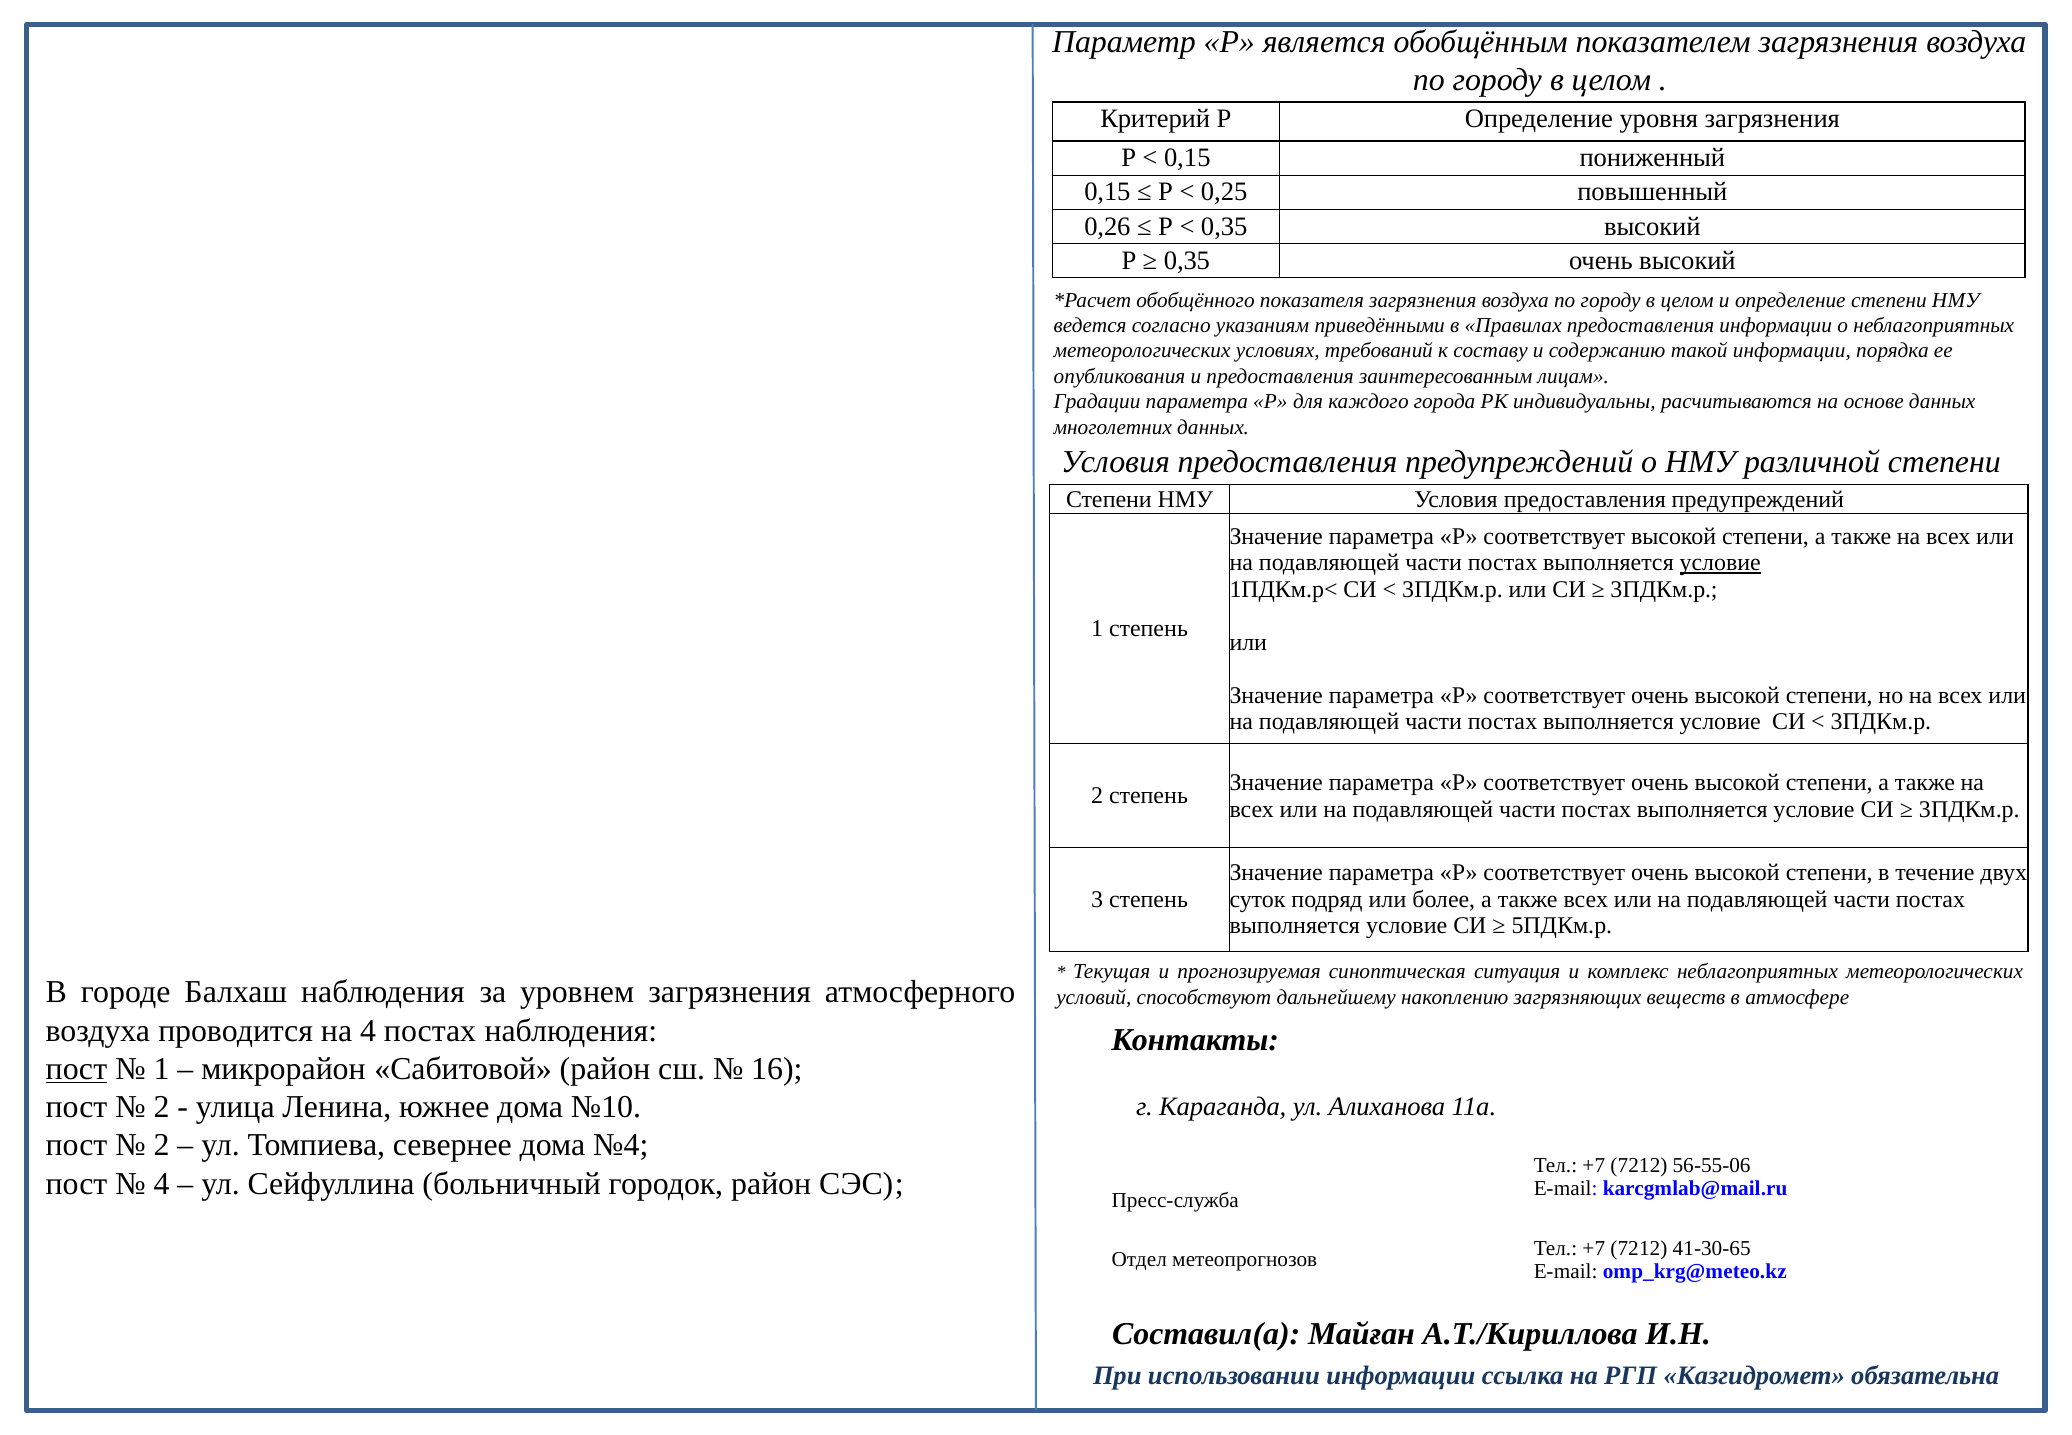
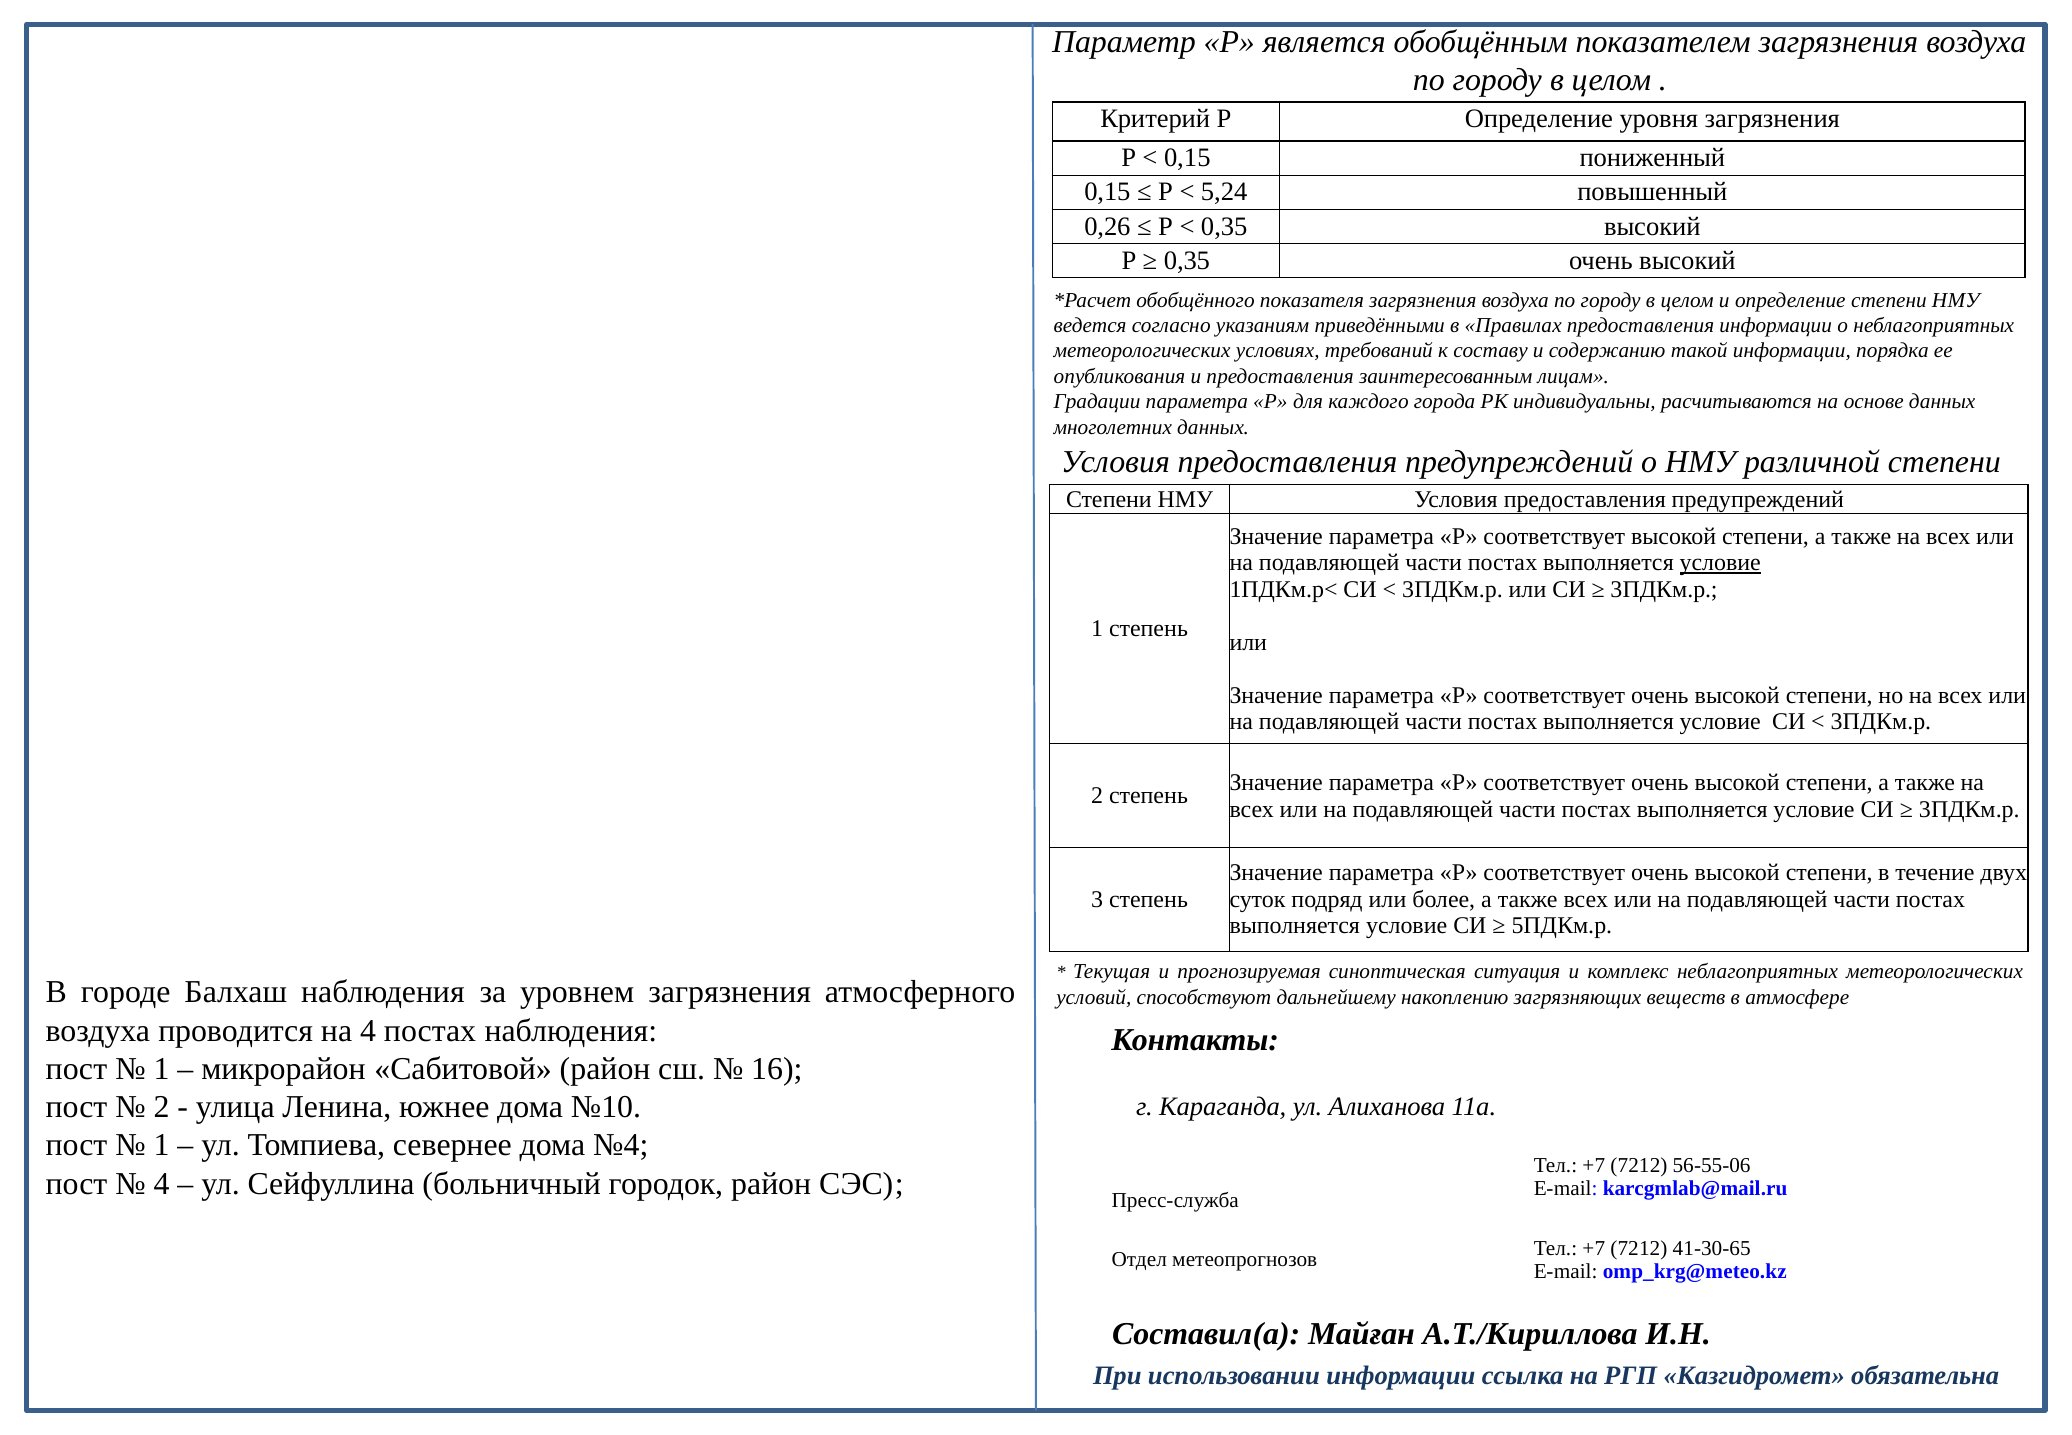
0,25: 0,25 -> 5,24 (1224, 192)
пост underline: present -> none (76, 1068)
2: 2 -> 1 (162, 1145)
